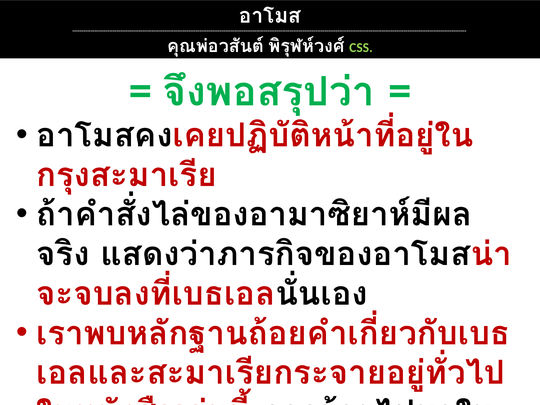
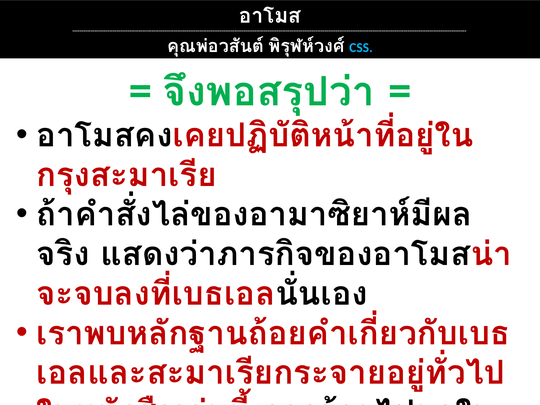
CSS colour: light green -> light blue (361, 48)
